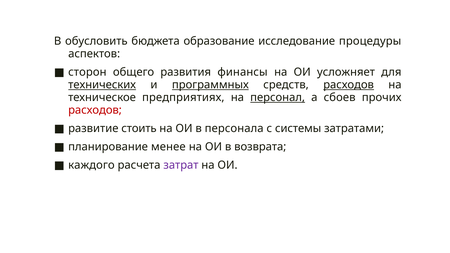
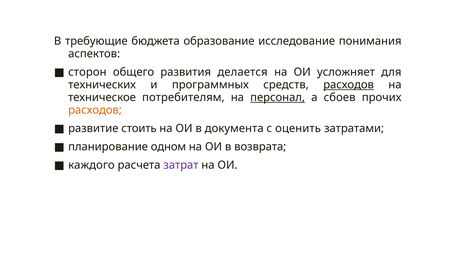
обусловить: обусловить -> требующие (96, 41)
процедуры: процедуры -> понимания (370, 41)
финансы: финансы -> делается (243, 72)
технических underline: present -> none (102, 85)
программных underline: present -> none (210, 85)
предприятиях: предприятиях -> потребителям (183, 97)
расходов colour: red -> orange (95, 110)
персонала: персонала -> документа (234, 128)
системы: системы -> оценить (298, 128)
менее: менее -> одном (168, 147)
